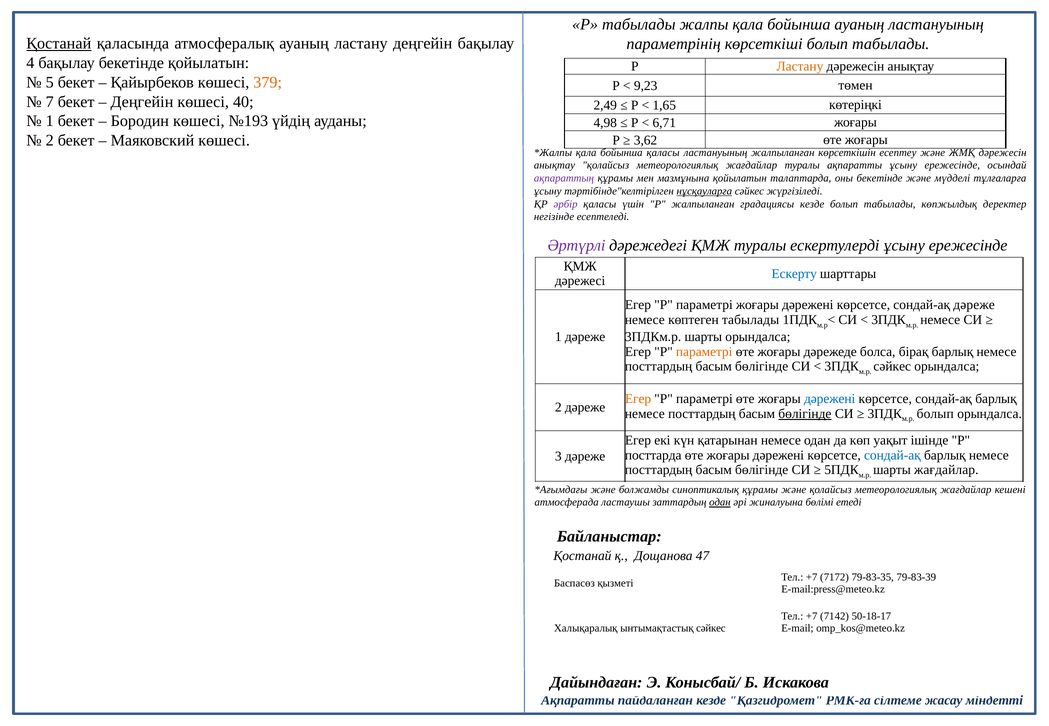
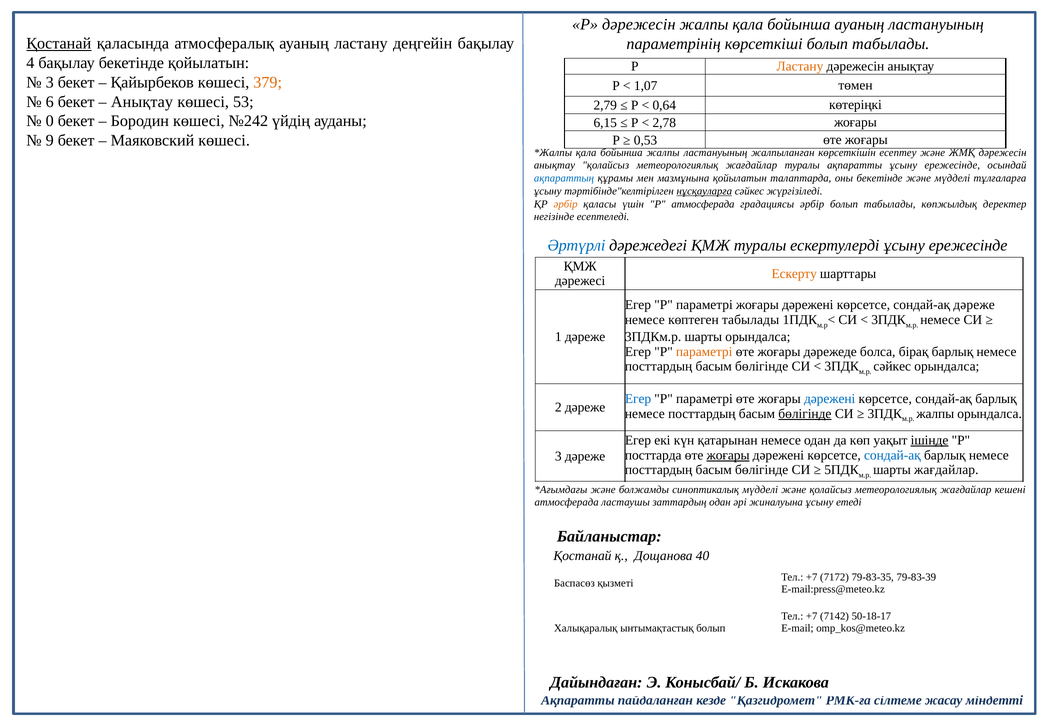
Р табылады: табылады -> дәрежесін (639, 25)
5: 5 -> 3 (50, 82)
9,23: 9,23 -> 1,07 (646, 86)
7: 7 -> 6 (50, 102)
Деңгейін: Деңгейін -> Анықтау (142, 102)
40: 40 -> 53 (243, 102)
2,49: 2,49 -> 2,79 (605, 106)
1,65: 1,65 -> 0,64 (664, 106)
1: 1 -> 0 (50, 121)
№193: №193 -> №242 (248, 121)
4,98: 4,98 -> 6,15 (605, 123)
6,71: 6,71 -> 2,78 (664, 123)
2: 2 -> 9 (50, 140)
3,62: 3,62 -> 0,53 (646, 140)
бойынша қаласы: қаласы -> жалпы (663, 153)
ақпараттың colour: purple -> blue (564, 178)
әрбір colour: purple -> orange (566, 204)
Р жалпыланған: жалпыланған -> атмосферада (703, 204)
градациясы кезде: кезде -> әрбір (812, 204)
Әртүрлі colour: purple -> blue (576, 245)
Ескерту colour: blue -> orange (794, 274)
Егер colour: orange -> blue (638, 399)
болып: болып -> жалпы (935, 414)
ішінде underline: none -> present (930, 440)
жоғары underline: none -> present (728, 455)
синоптикалық құрамы: құрамы -> мүдделі (760, 490)
одан underline: present -> none (720, 503)
жиналуына бөлімі: бөлімі -> ұсыну (819, 503)
47: 47 -> 40 (703, 556)
ынтымақтастық сәйкес: сәйкес -> болып (711, 629)
